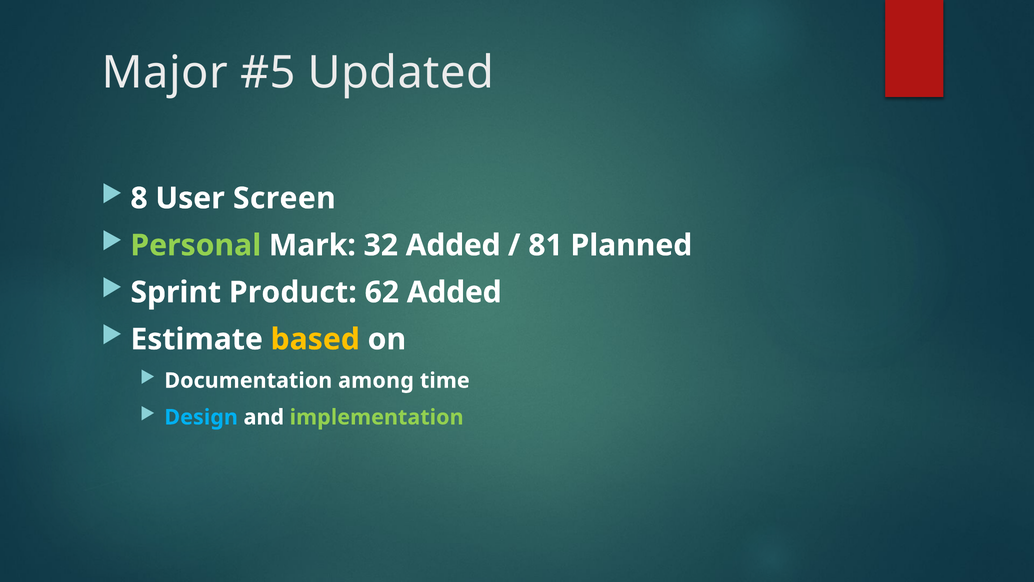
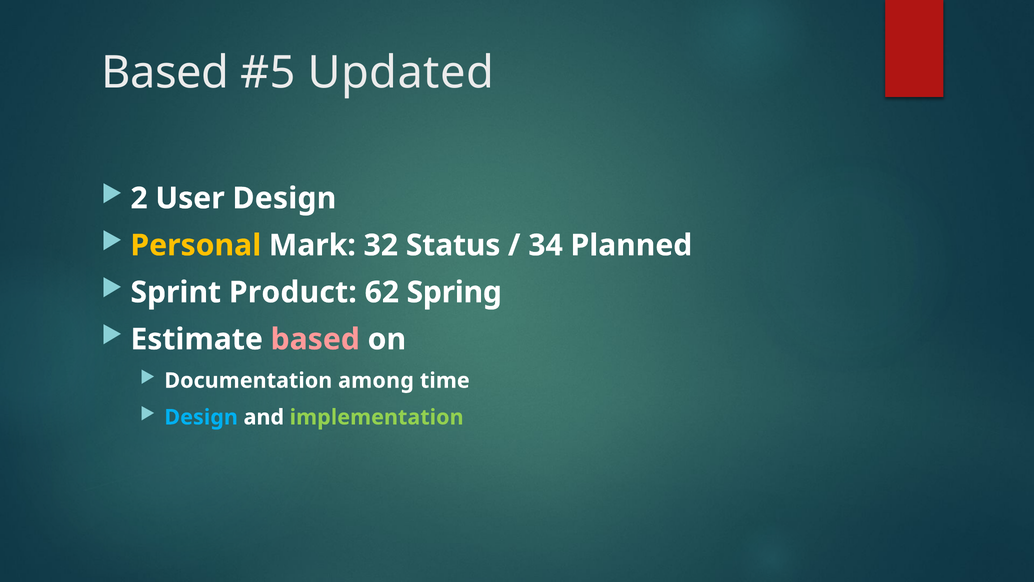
Major: Major -> Based (165, 73)
8: 8 -> 2 (139, 198)
User Screen: Screen -> Design (284, 198)
Personal colour: light green -> yellow (196, 245)
32 Added: Added -> Status (453, 245)
81: 81 -> 34 (546, 245)
62 Added: Added -> Spring (454, 292)
based colour: yellow -> pink (315, 339)
